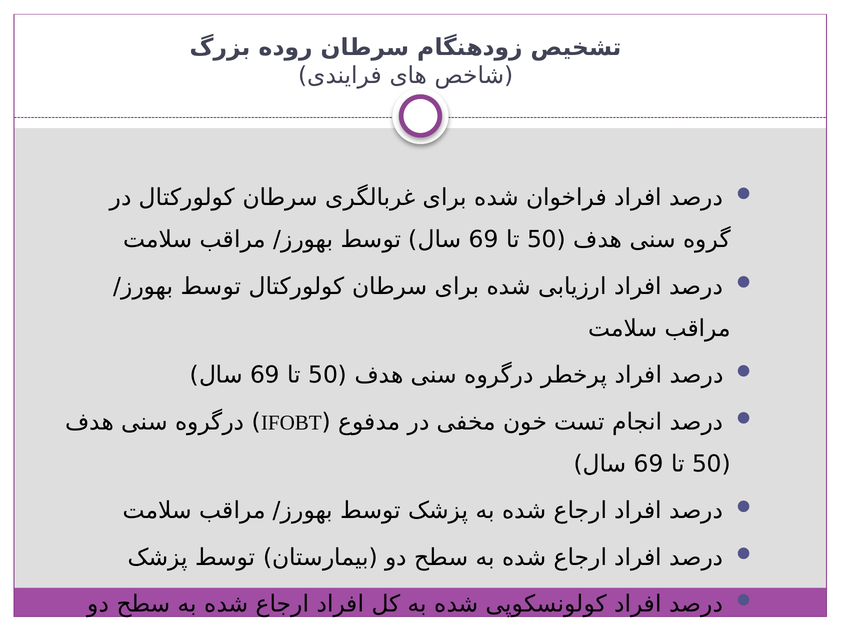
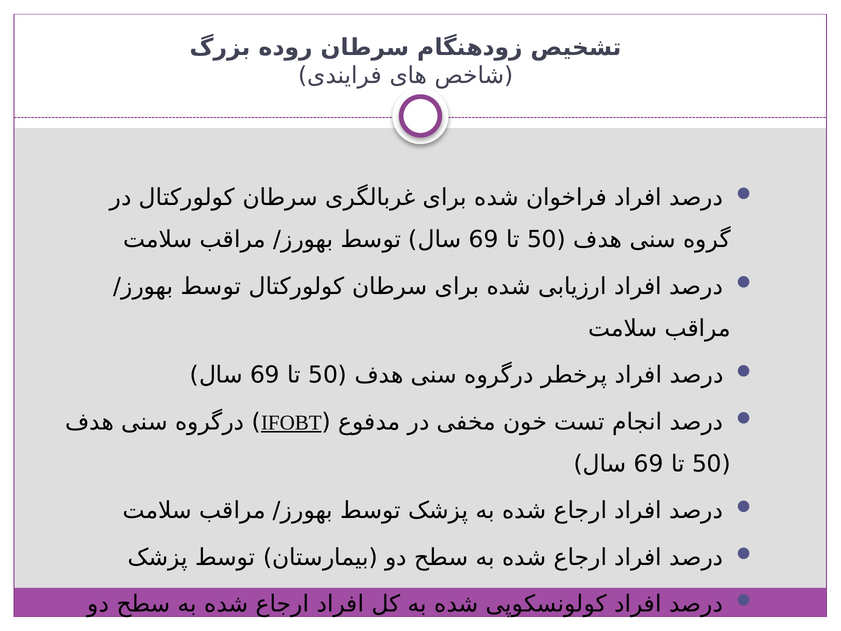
IFOBT underline: none -> present (291, 423)
